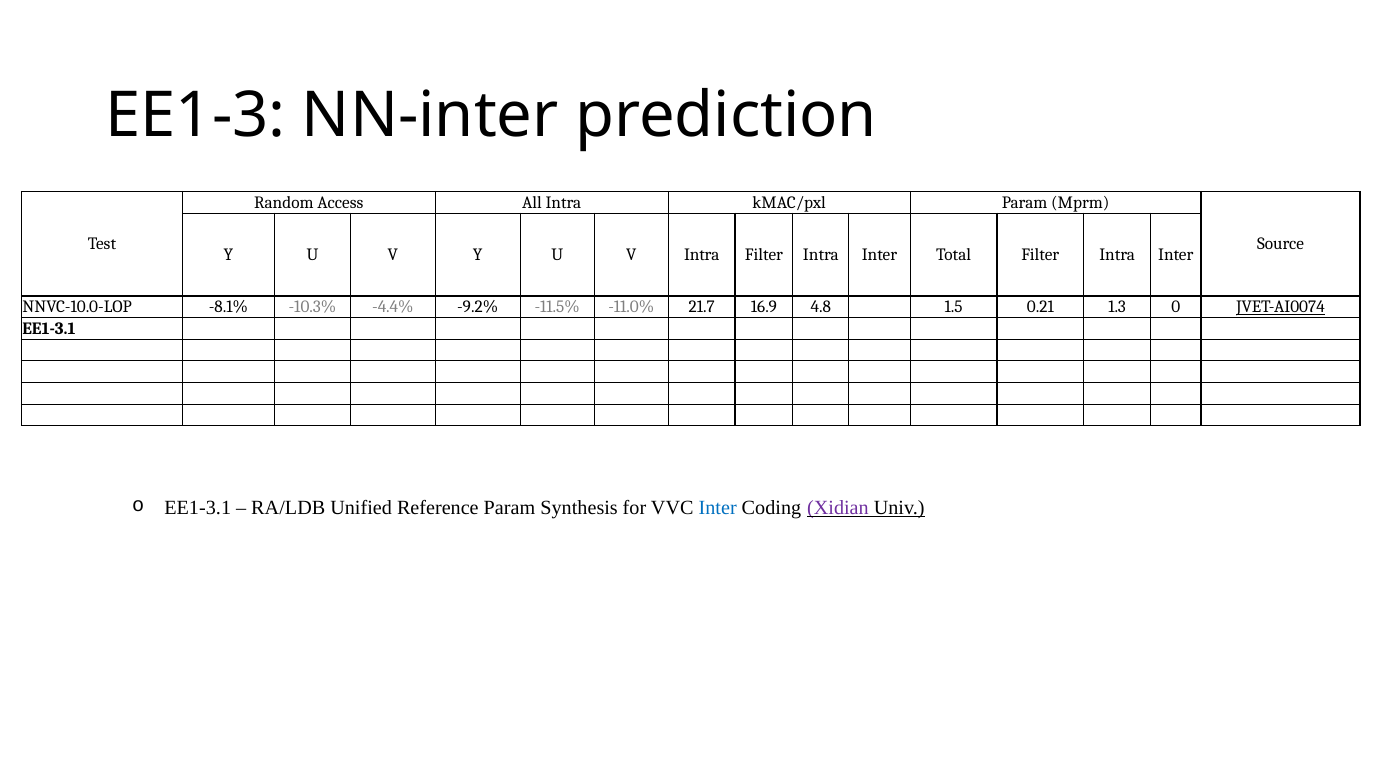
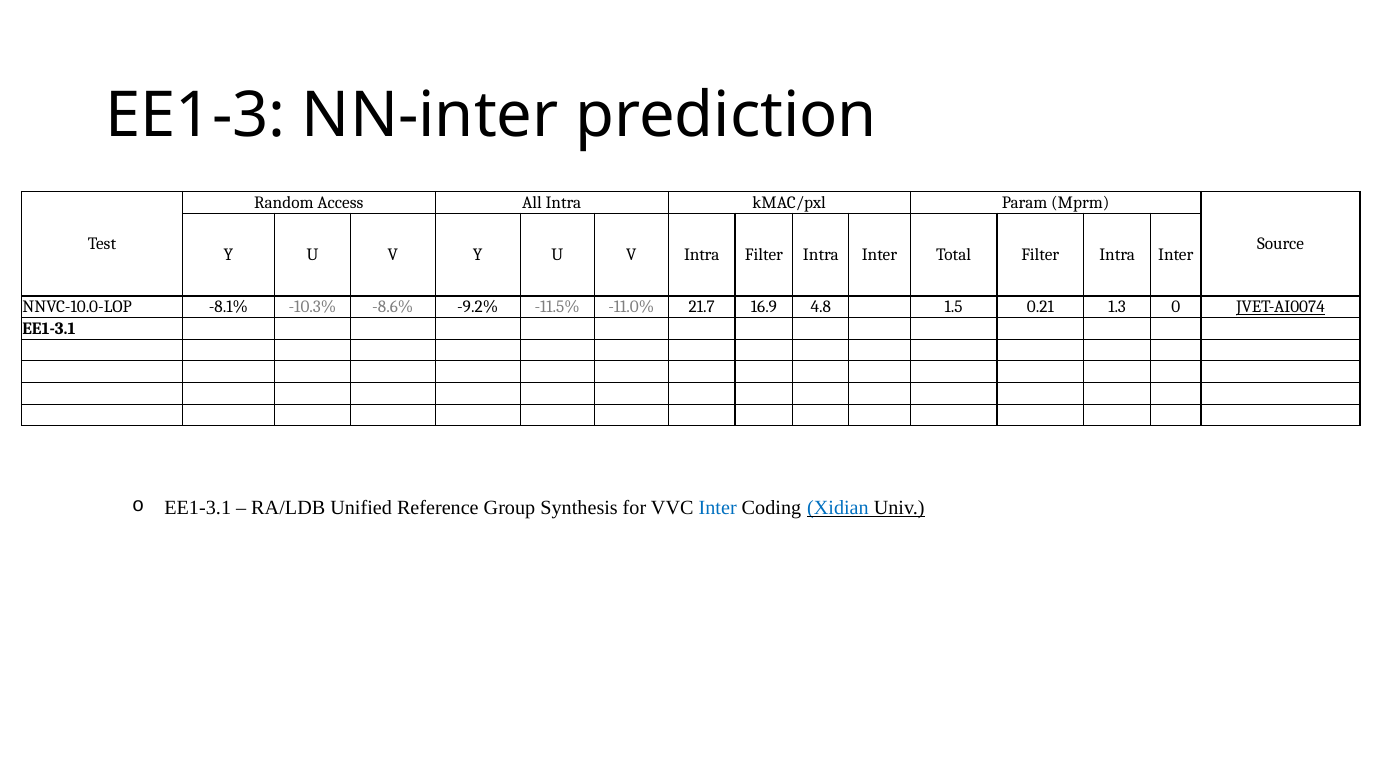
-4.4%: -4.4% -> -8.6% (393, 307)
Reference Param: Param -> Group (509, 508)
Xidian colour: purple -> blue (838, 508)
